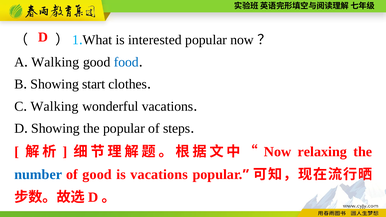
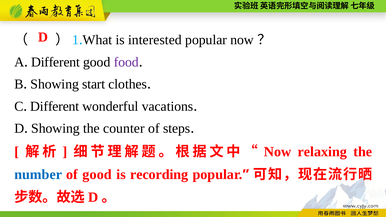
Walking: Walking -> Different (55, 62)
food colour: blue -> purple (126, 62)
Walking: Walking -> Different (55, 106)
the popular: popular -> counter (124, 129)
is vacations: vacations -> recording (159, 175)
